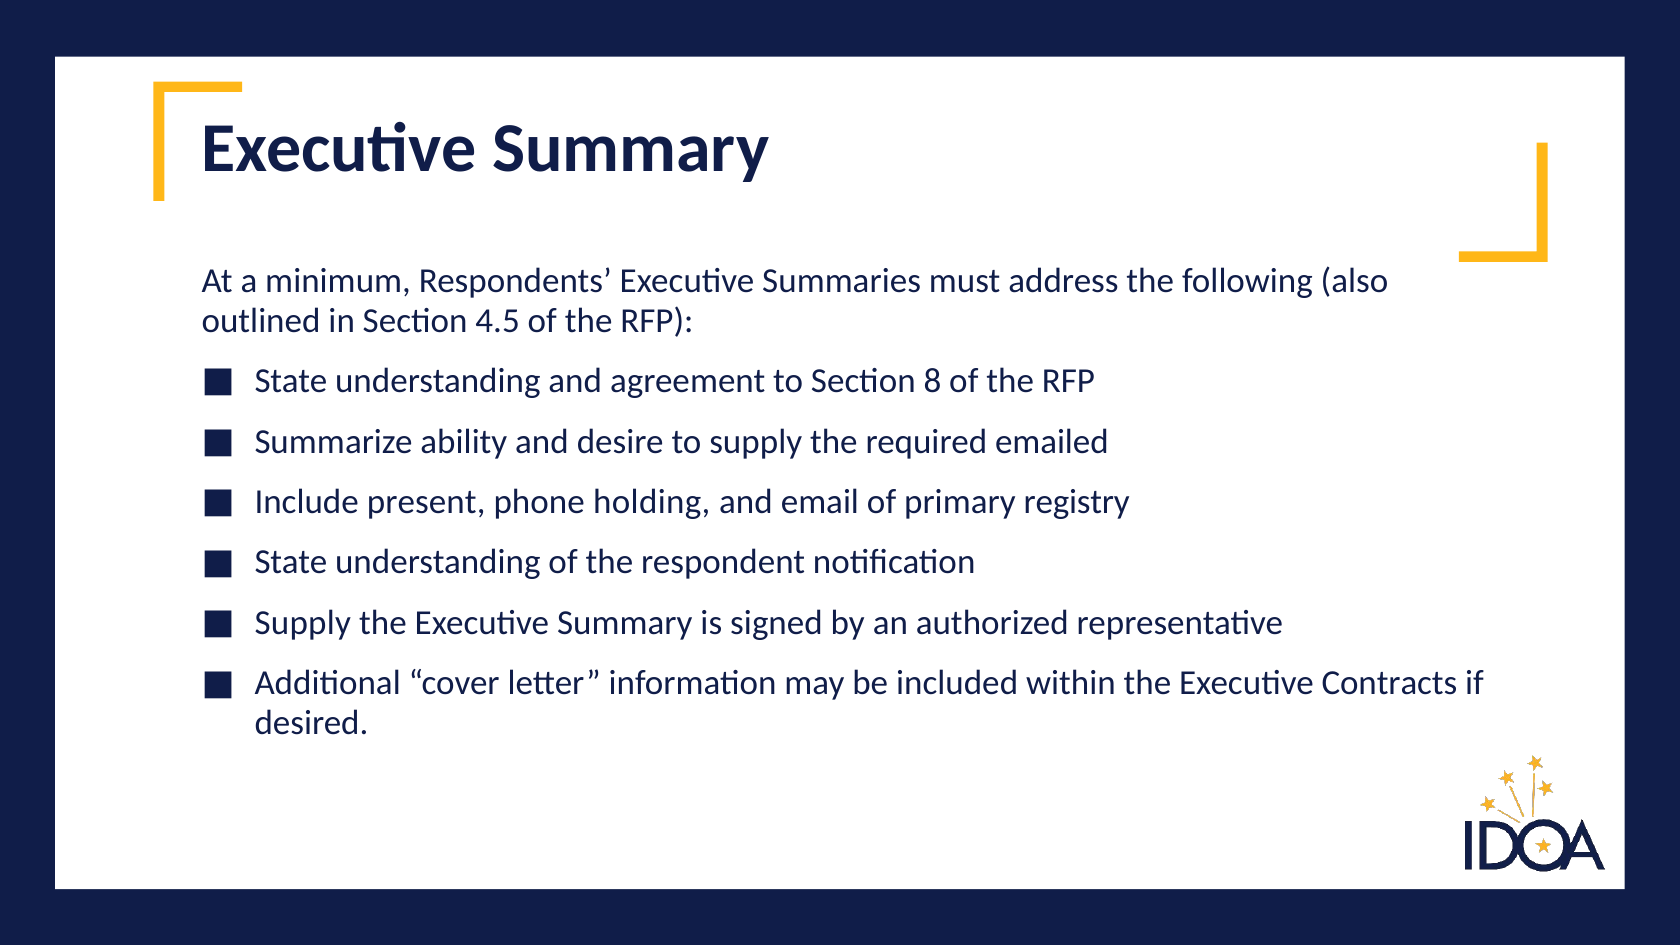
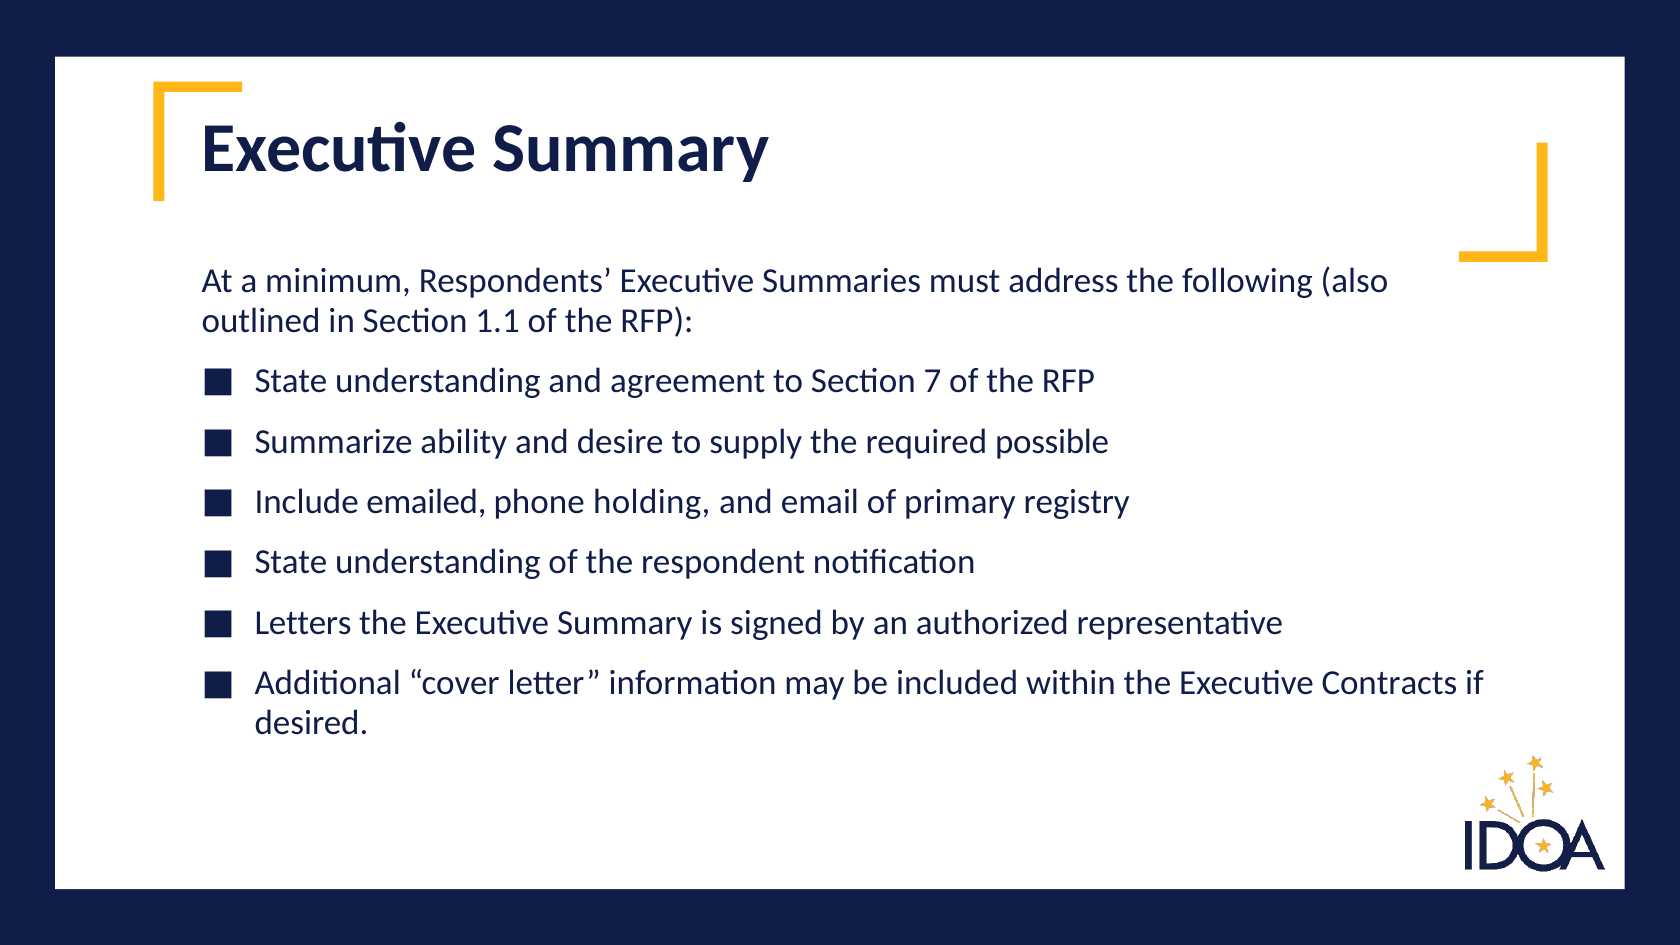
4.5: 4.5 -> 1.1 (498, 321)
8: 8 -> 7 (933, 381)
emailed: emailed -> possible (1052, 441)
present: present -> emailed (426, 502)
Supply: Supply -> Letters (303, 623)
